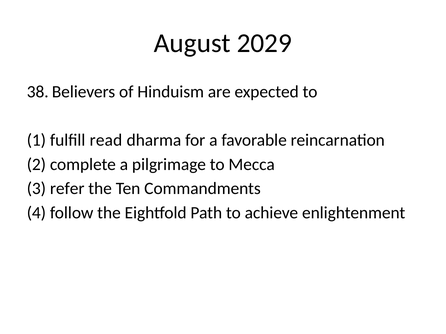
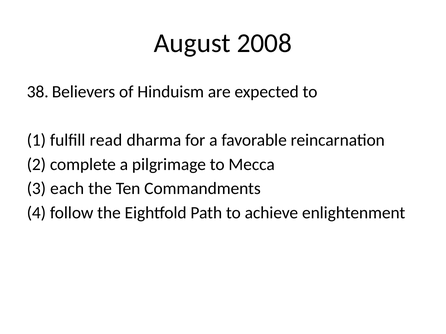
2029: 2029 -> 2008 (264, 43)
refer: refer -> each (67, 189)
